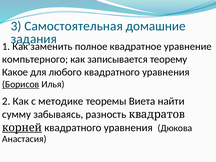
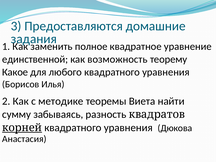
Самостоятельная: Самостоятельная -> Предоставляются (74, 26)
компьтерного: компьтерного -> единственной (35, 59)
записывается: записывается -> возможность (117, 59)
Борисов underline: present -> none (21, 84)
